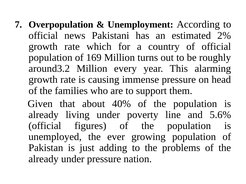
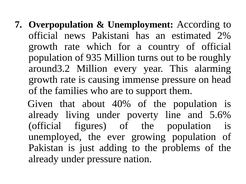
169: 169 -> 935 (94, 58)
